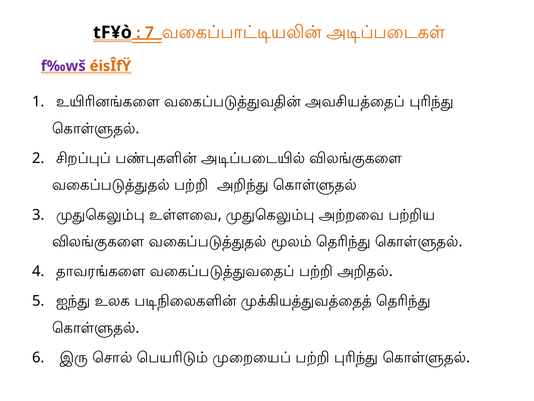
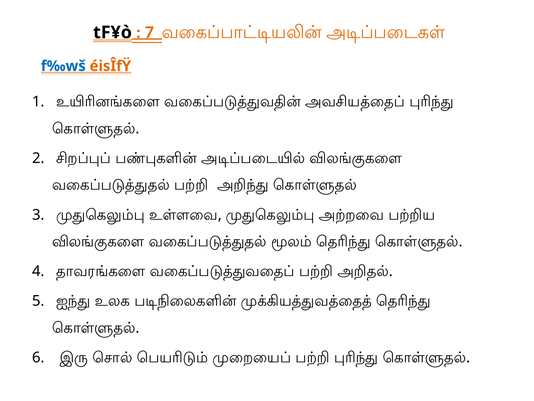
f‰wš colour: purple -> blue (63, 66)
